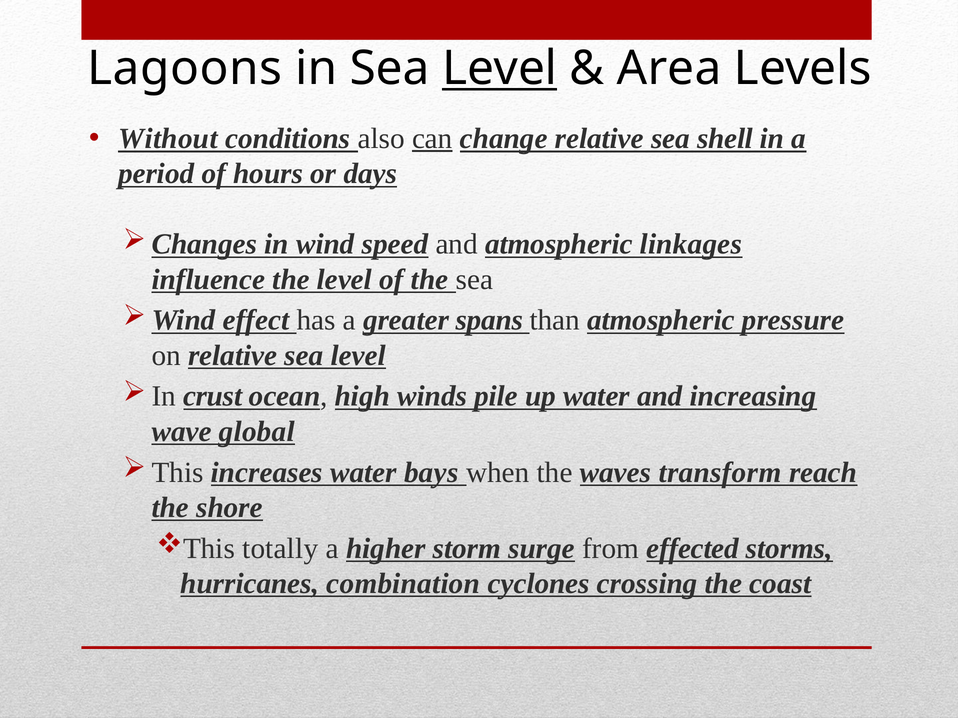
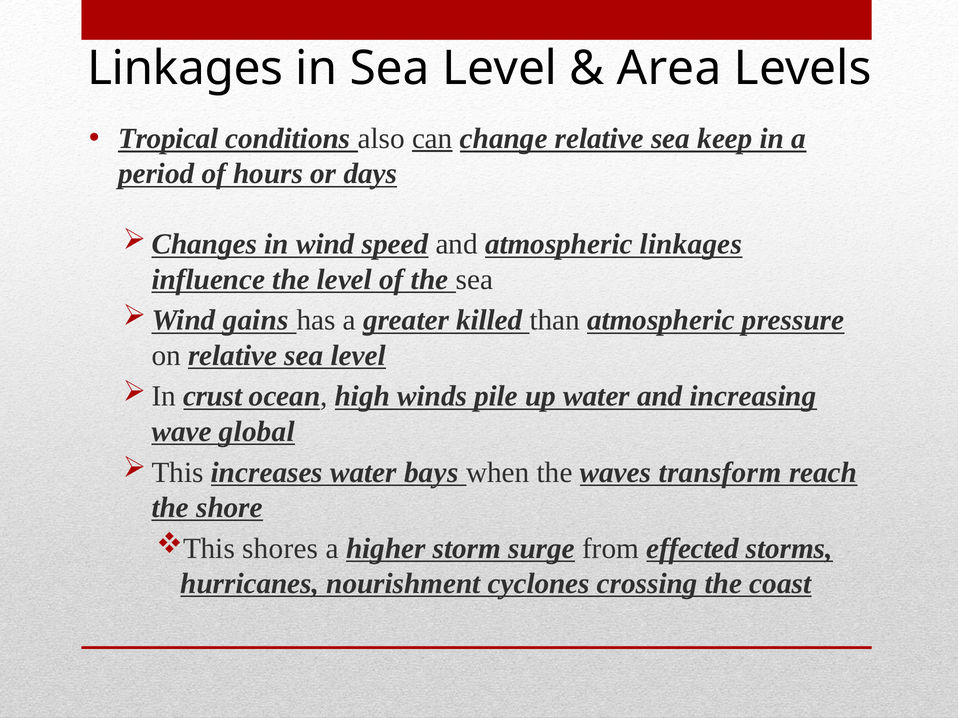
Lagoons: Lagoons -> Linkages (185, 69)
Level underline: present -> none (500, 69)
Without: Without -> Tropical (168, 139)
shell: shell -> keep (725, 139)
effect: effect -> gains (256, 321)
spans: spans -> killed (489, 321)
totally: totally -> shores (280, 549)
combination: combination -> nourishment (403, 584)
